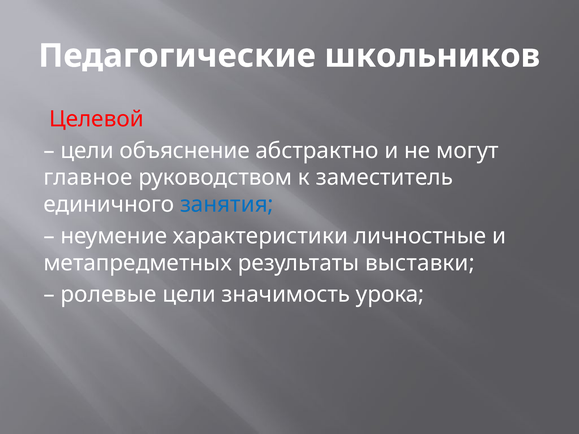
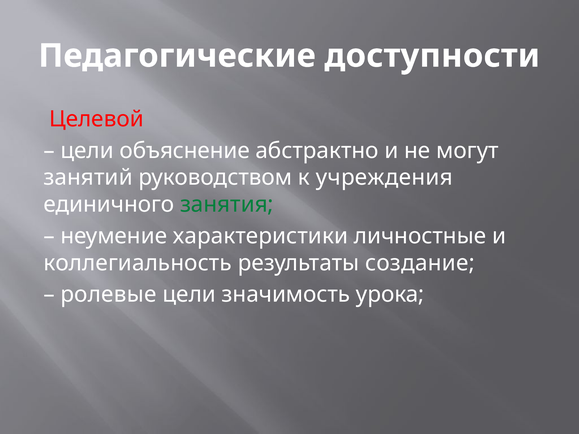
школьников: школьников -> доступности (432, 56)
главное: главное -> занятий (88, 178)
заместитель: заместитель -> учреждения (384, 178)
занятия colour: blue -> green (227, 205)
метапредметных: метапредметных -> коллегиальность (138, 263)
выставки: выставки -> создание (420, 263)
